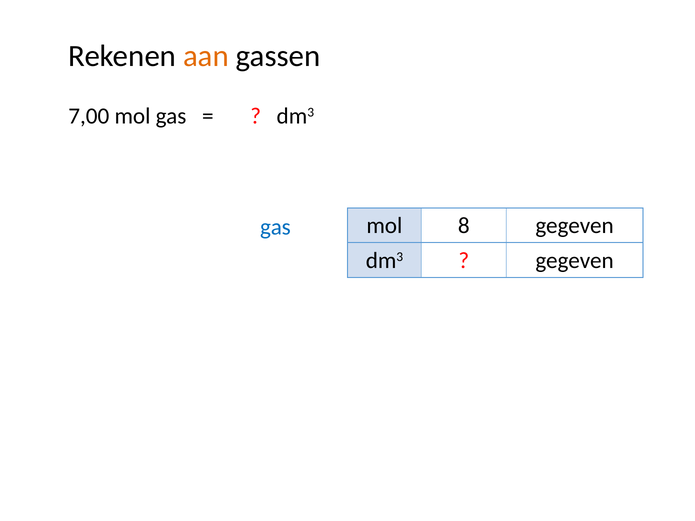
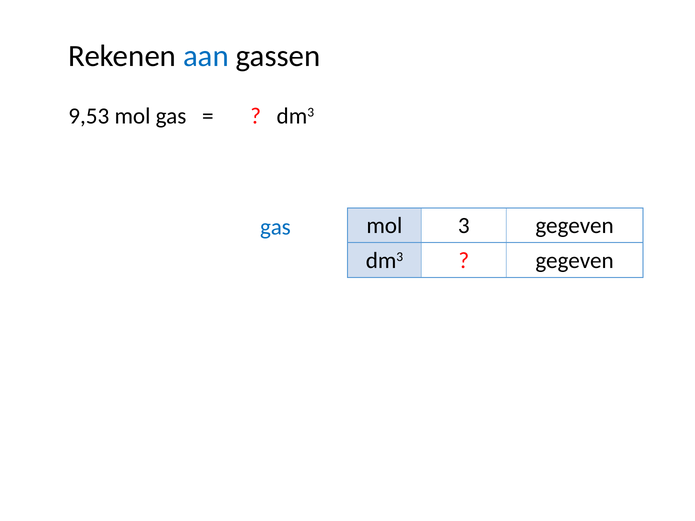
aan colour: orange -> blue (206, 56)
7,00: 7,00 -> 9,53 (89, 116)
8: 8 -> 3 (464, 226)
